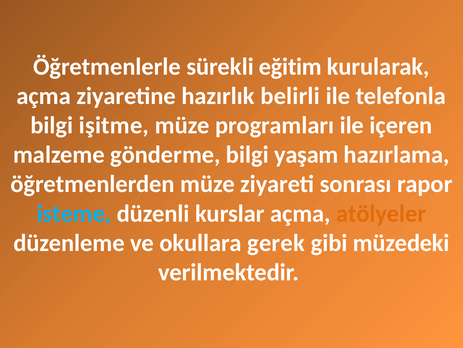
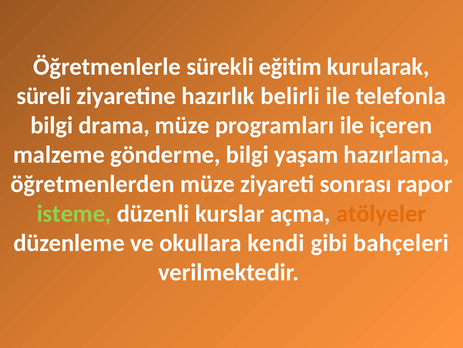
açma: açma -> süreli (44, 96)
işitme: işitme -> drama (114, 125)
isteme colour: light blue -> light green (74, 213)
gerek: gerek -> kendi (276, 242)
müzedeki: müzedeki -> bahçeleri (401, 242)
